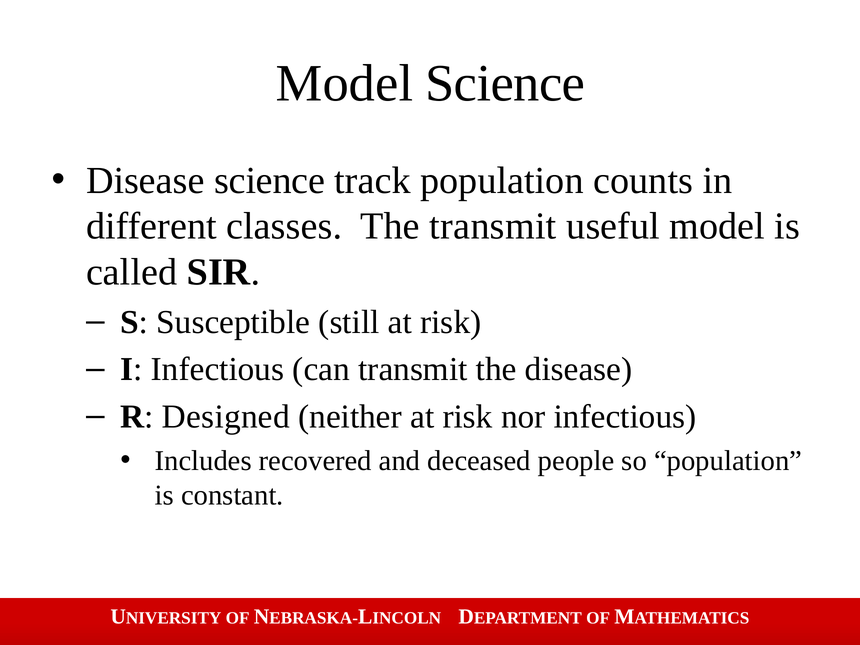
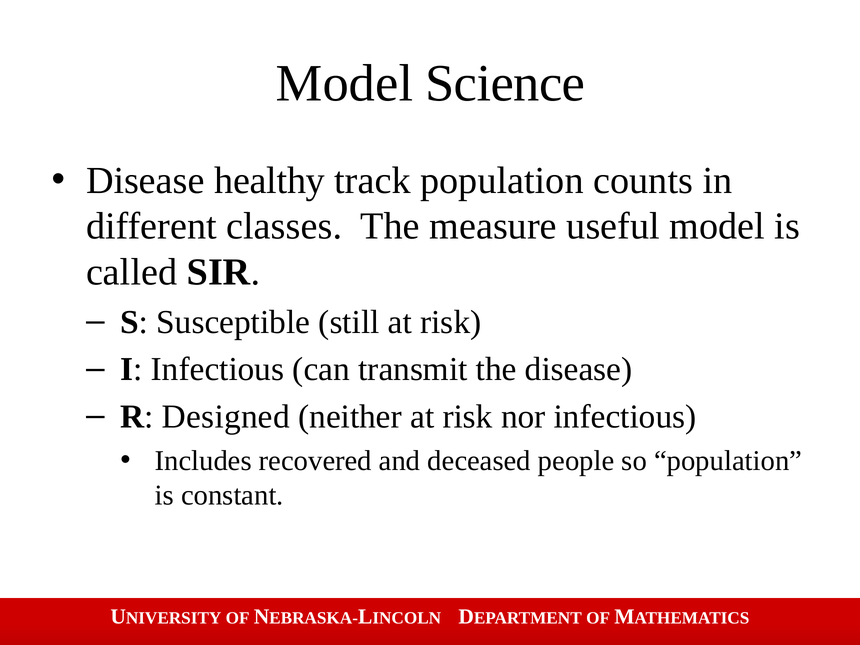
Disease science: science -> healthy (270, 180)
The transmit: transmit -> measure (493, 226)
